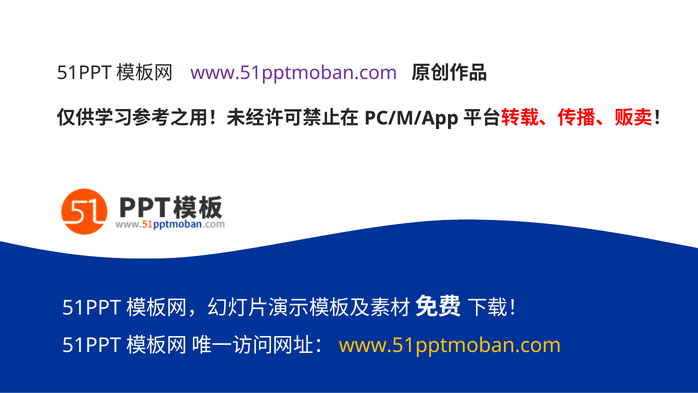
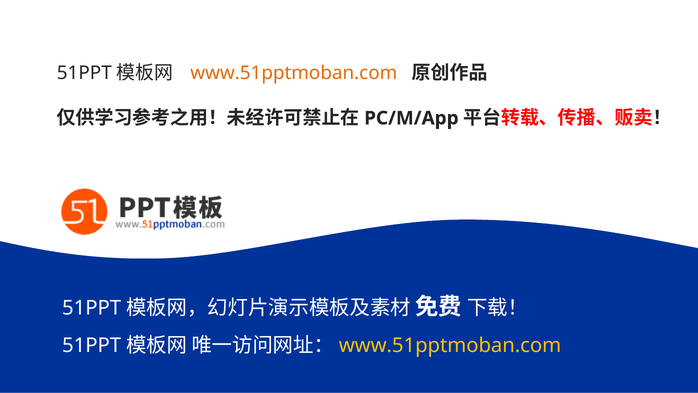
www.51pptmoban.com colour: purple -> orange (294, 73)
